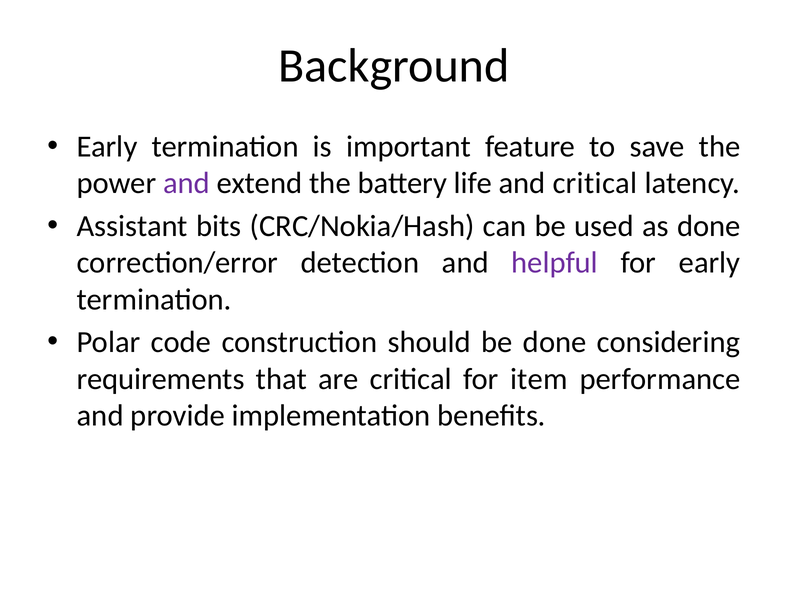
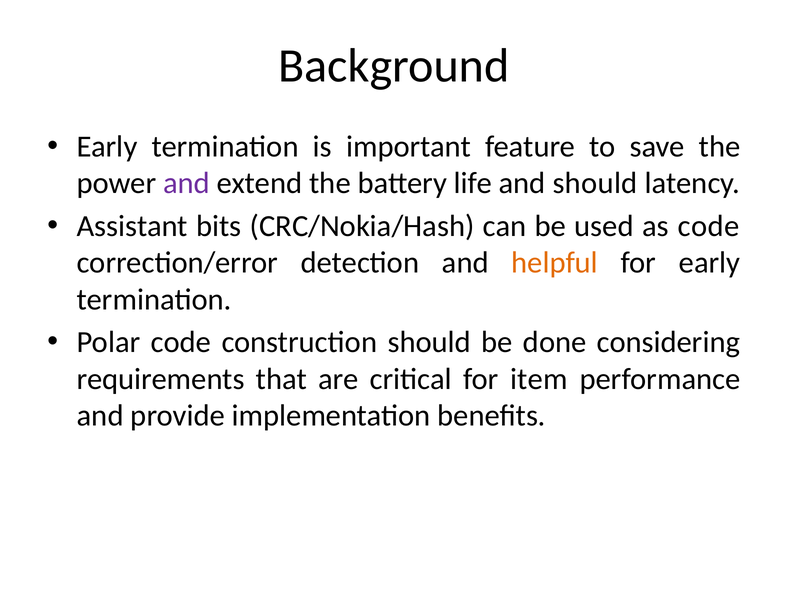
and critical: critical -> should (595, 183)
as done: done -> code (709, 226)
helpful colour: purple -> orange (555, 263)
